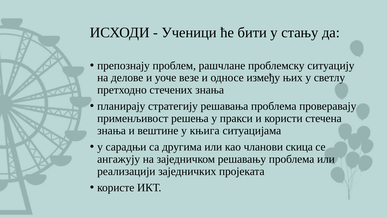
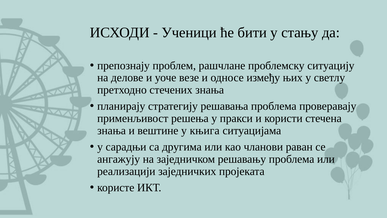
скица: скица -> раван (299, 147)
